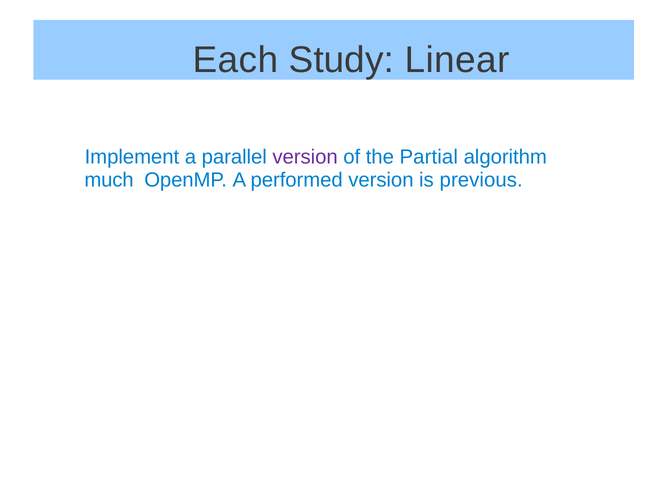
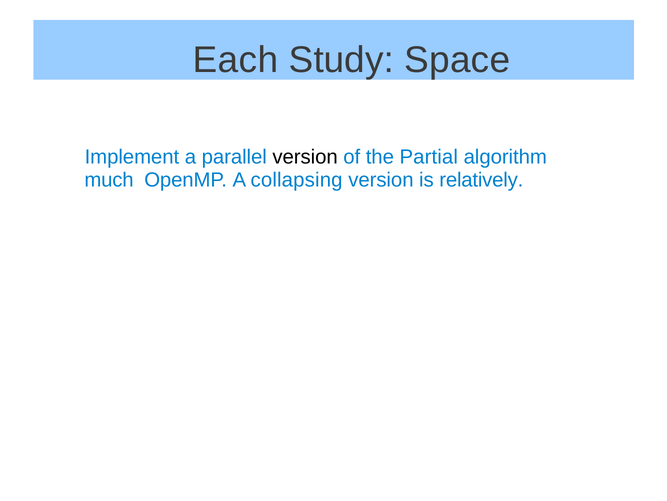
Linear: Linear -> Space (457, 60)
version colour: purple -> black (305, 157)
performed: performed -> collapsing (297, 180)
previous: previous -> relatively (481, 180)
